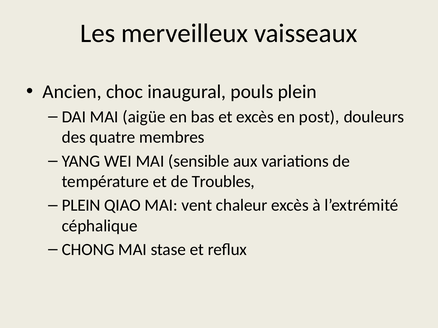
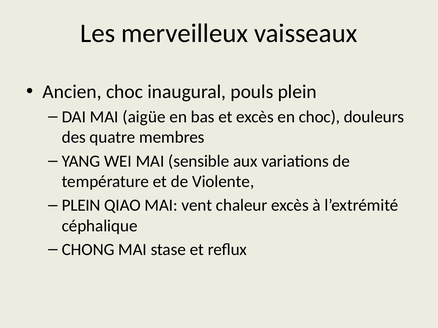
en post: post -> choc (319, 117)
Troubles: Troubles -> Violente (223, 182)
